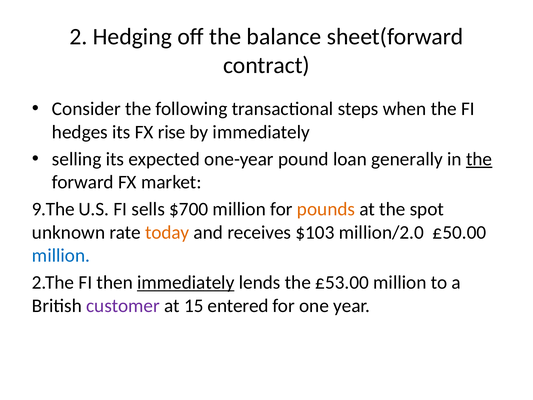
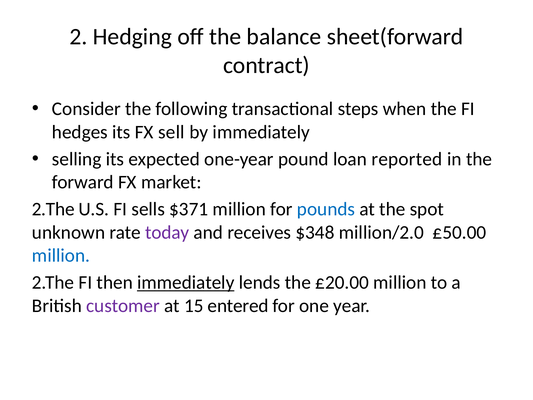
rise: rise -> sell (171, 132)
generally: generally -> reported (407, 159)
the underline: present -> none (479, 159)
9.The: 9.The -> 2.The (53, 209)
$700: $700 -> $371 (189, 209)
pounds colour: orange -> blue (326, 209)
today colour: orange -> purple (167, 232)
$103: $103 -> $348 (315, 232)
£53.00: £53.00 -> £20.00 (342, 282)
